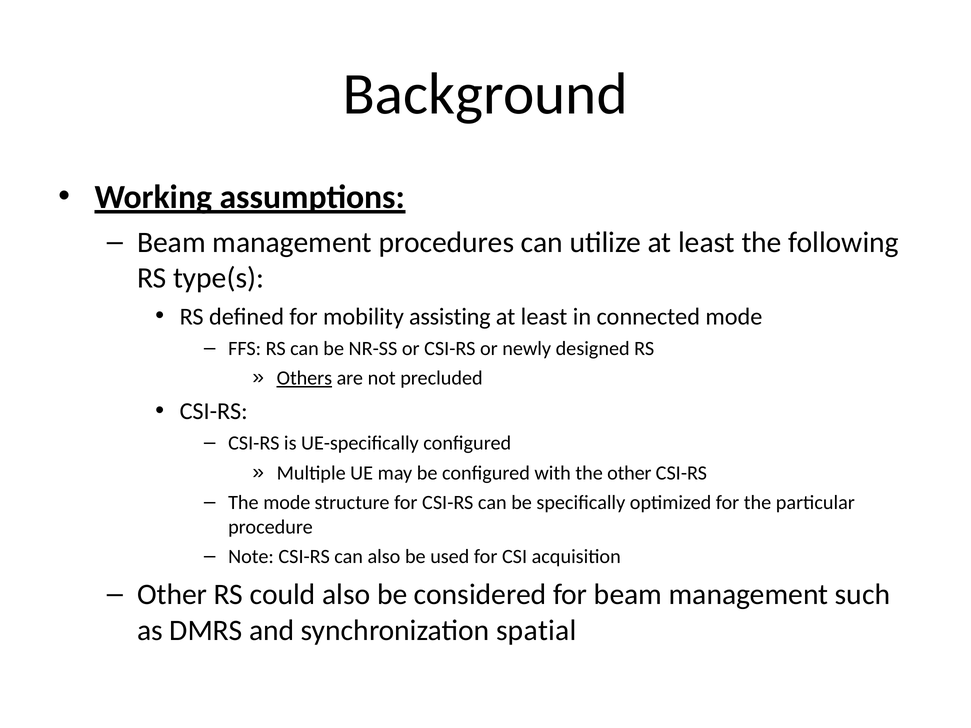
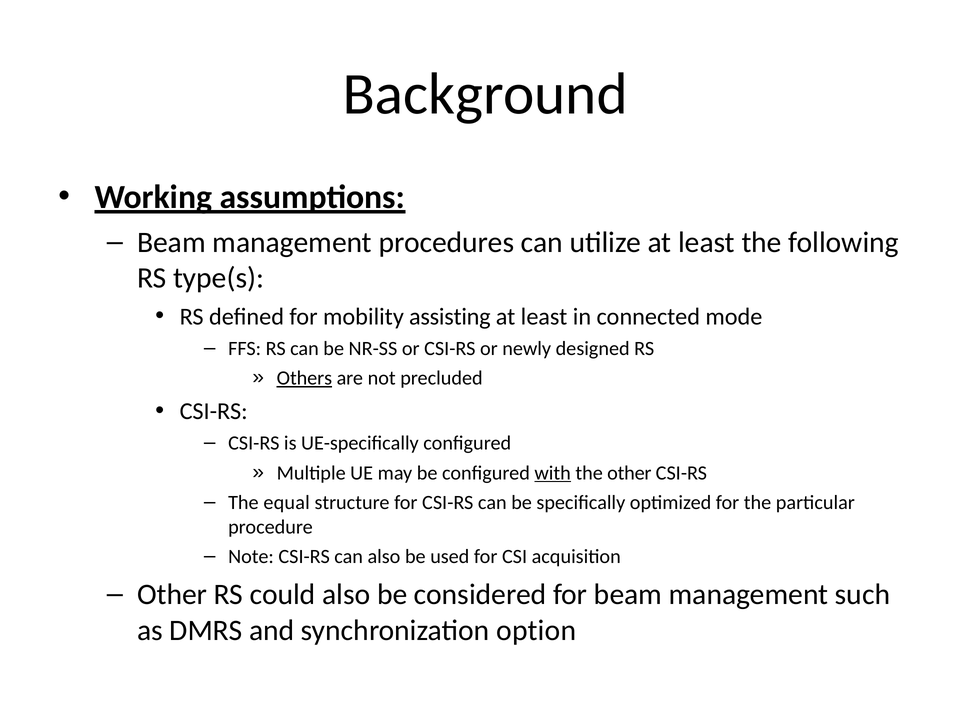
with underline: none -> present (553, 473)
The mode: mode -> equal (287, 503)
spatial: spatial -> option (536, 630)
